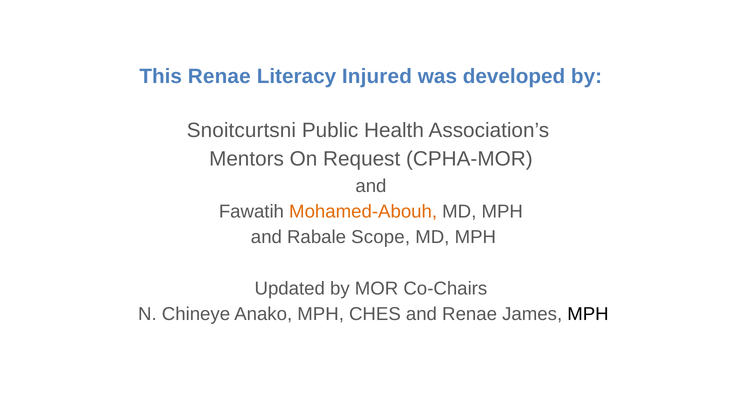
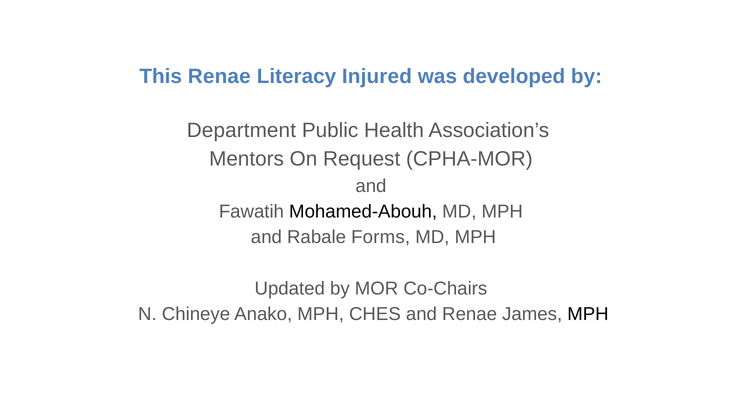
Snoitcurtsni: Snoitcurtsni -> Department (241, 131)
Mohamed-Abouh colour: orange -> black (363, 212)
Scope: Scope -> Forms (381, 237)
